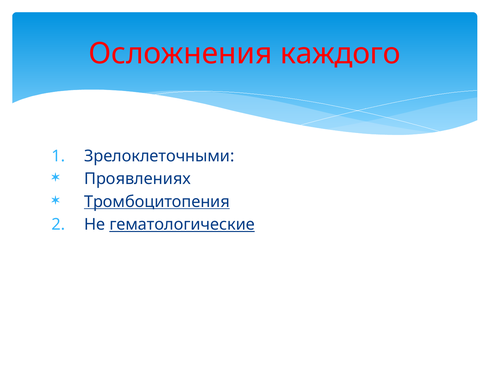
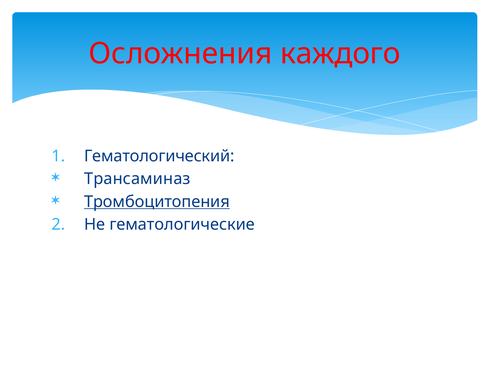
Зрелоклеточными: Зрелоклеточными -> Гематологический (159, 156)
Проявлениях: Проявлениях -> Трансаминаз (137, 179)
гематологические underline: present -> none (182, 225)
